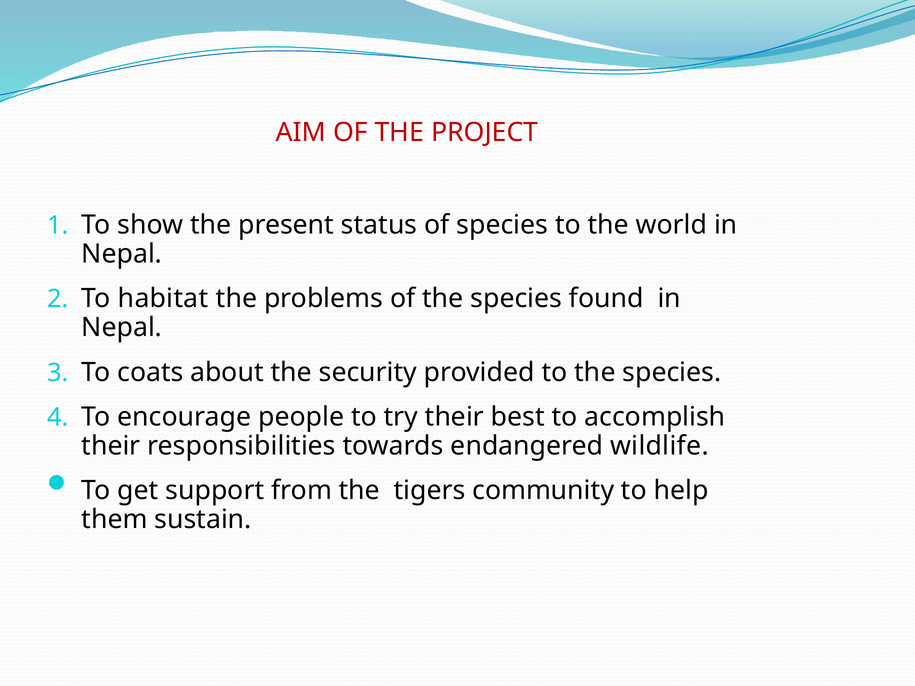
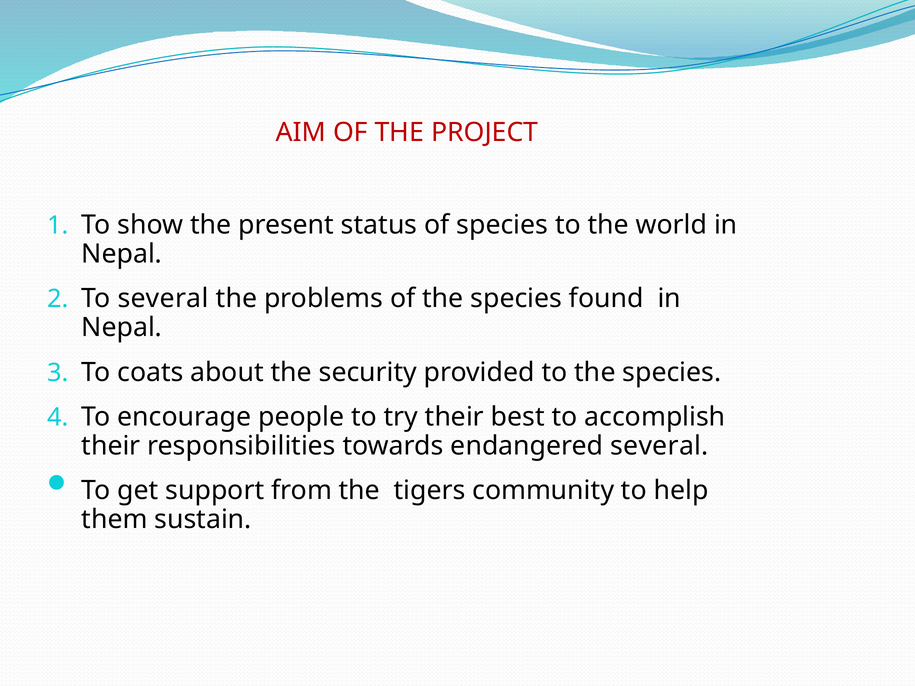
To habitat: habitat -> several (163, 299)
endangered wildlife: wildlife -> several (659, 446)
